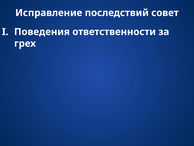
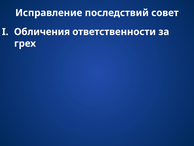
Поведения: Поведения -> Обличения (42, 32)
